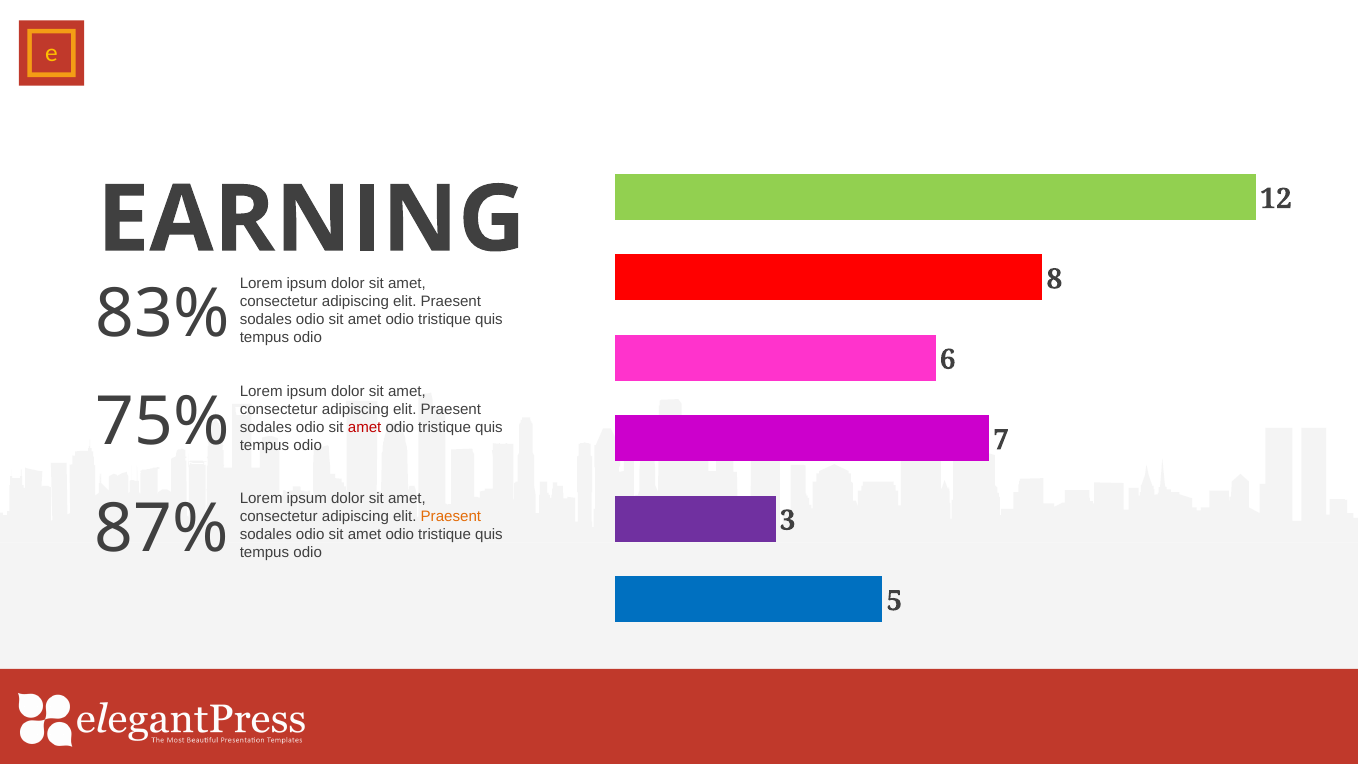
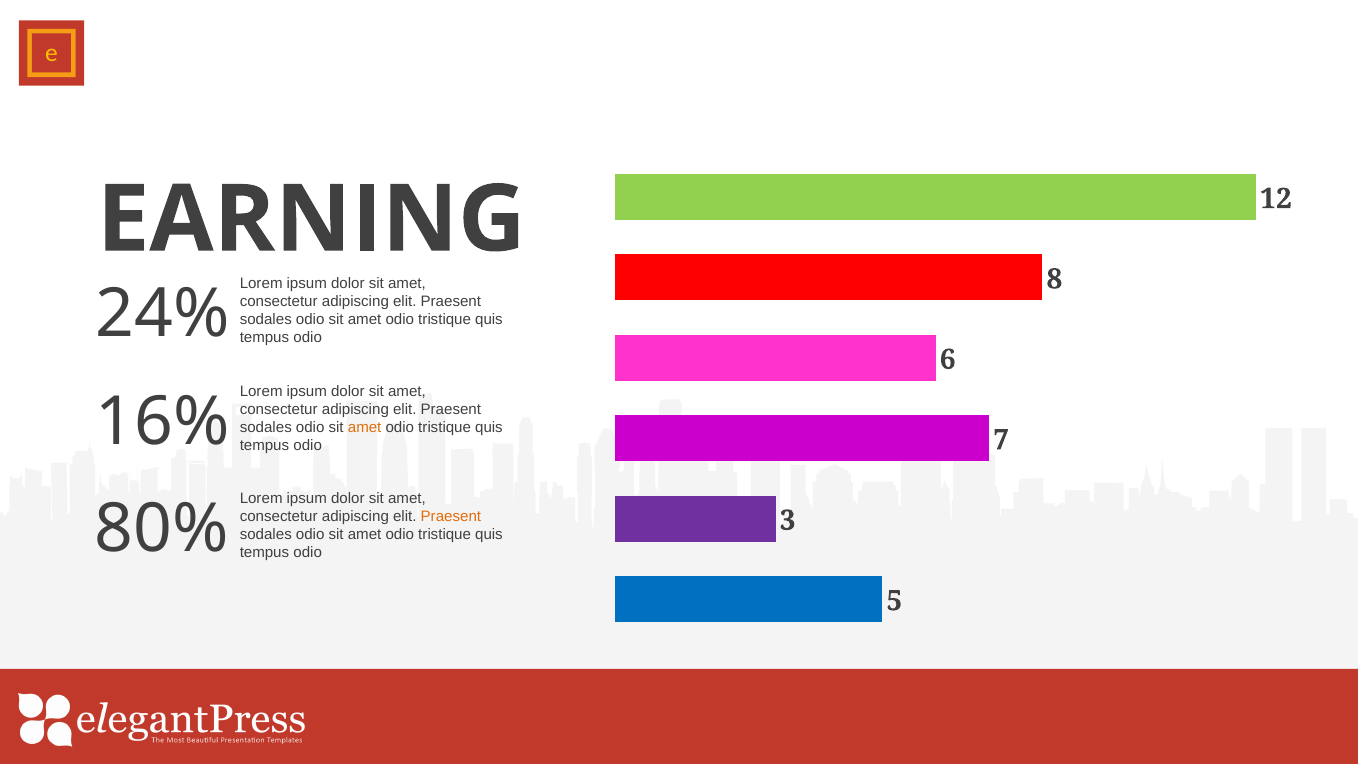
83%: 83% -> 24% (163, 314)
75%: 75% -> 16% (163, 422)
amet colour: red -> orange (365, 427)
87%: 87% -> 80% (162, 529)
